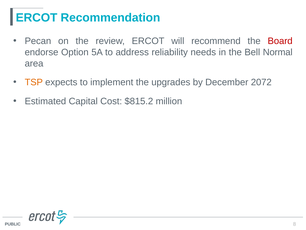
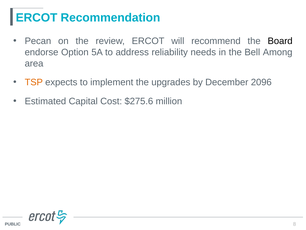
Board colour: red -> black (280, 41)
Normal: Normal -> Among (278, 52)
2072: 2072 -> 2096 (261, 82)
$815.2: $815.2 -> $275.6 (139, 101)
